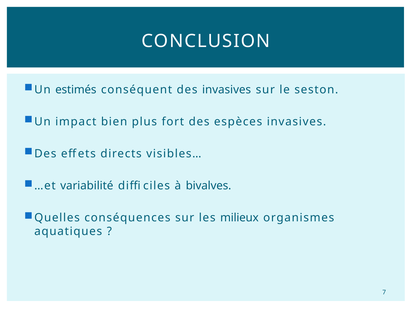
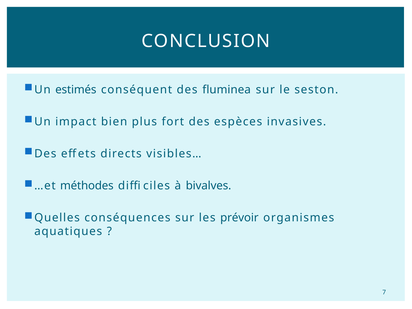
des invasives: invasives -> fluminea (227, 90)
variabilité: variabilité -> méthodes (87, 186)
milieux: milieux -> prévoir (239, 218)
